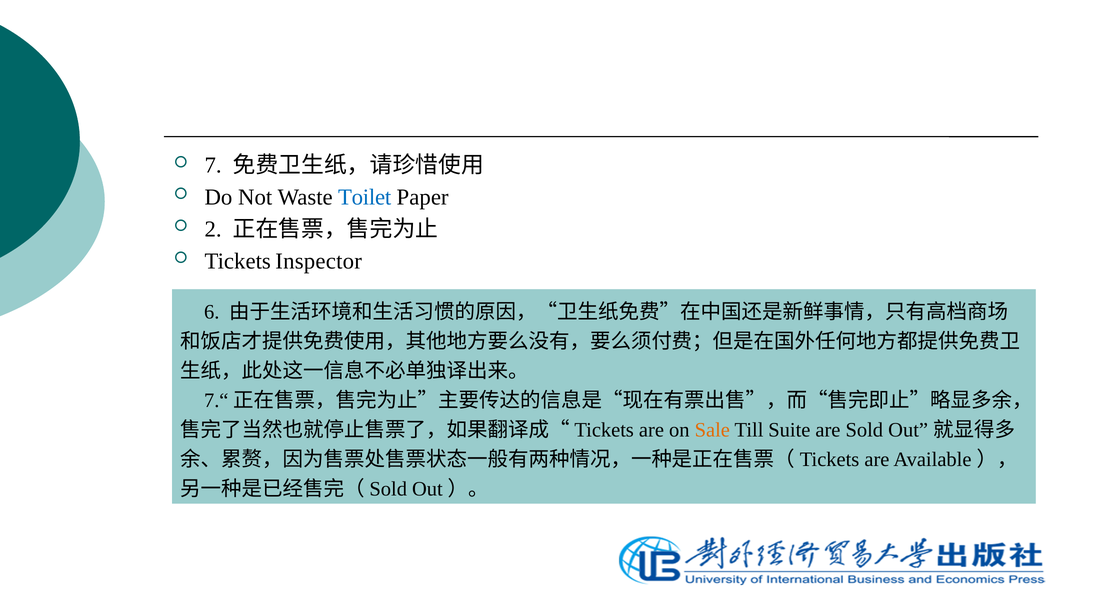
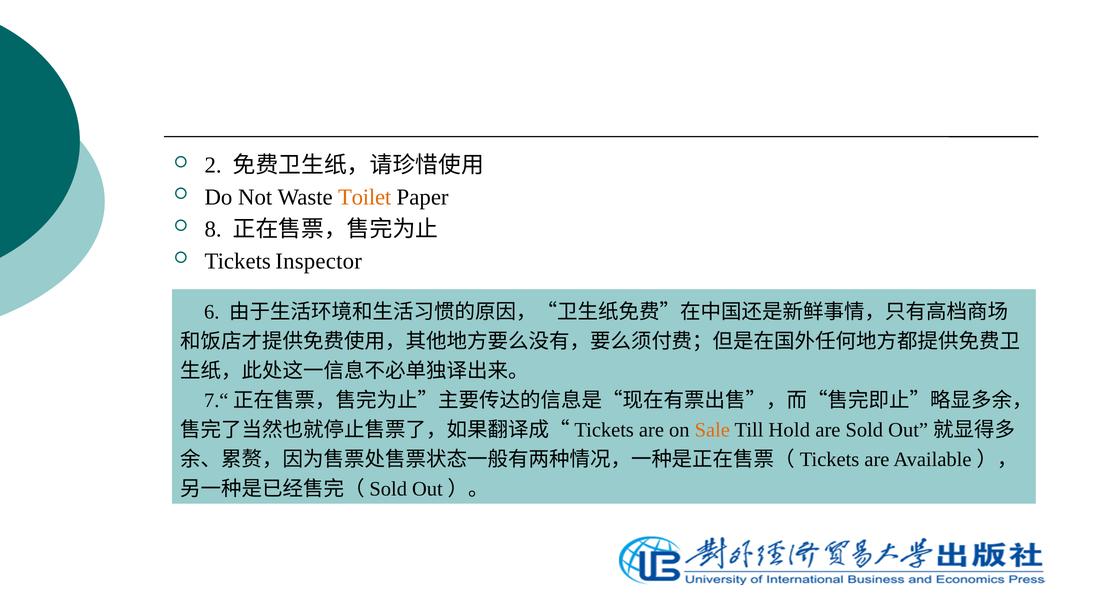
7: 7 -> 2 (213, 165)
Toilet colour: blue -> orange (365, 197)
2: 2 -> 8 (213, 229)
Suite: Suite -> Hold (789, 430)
